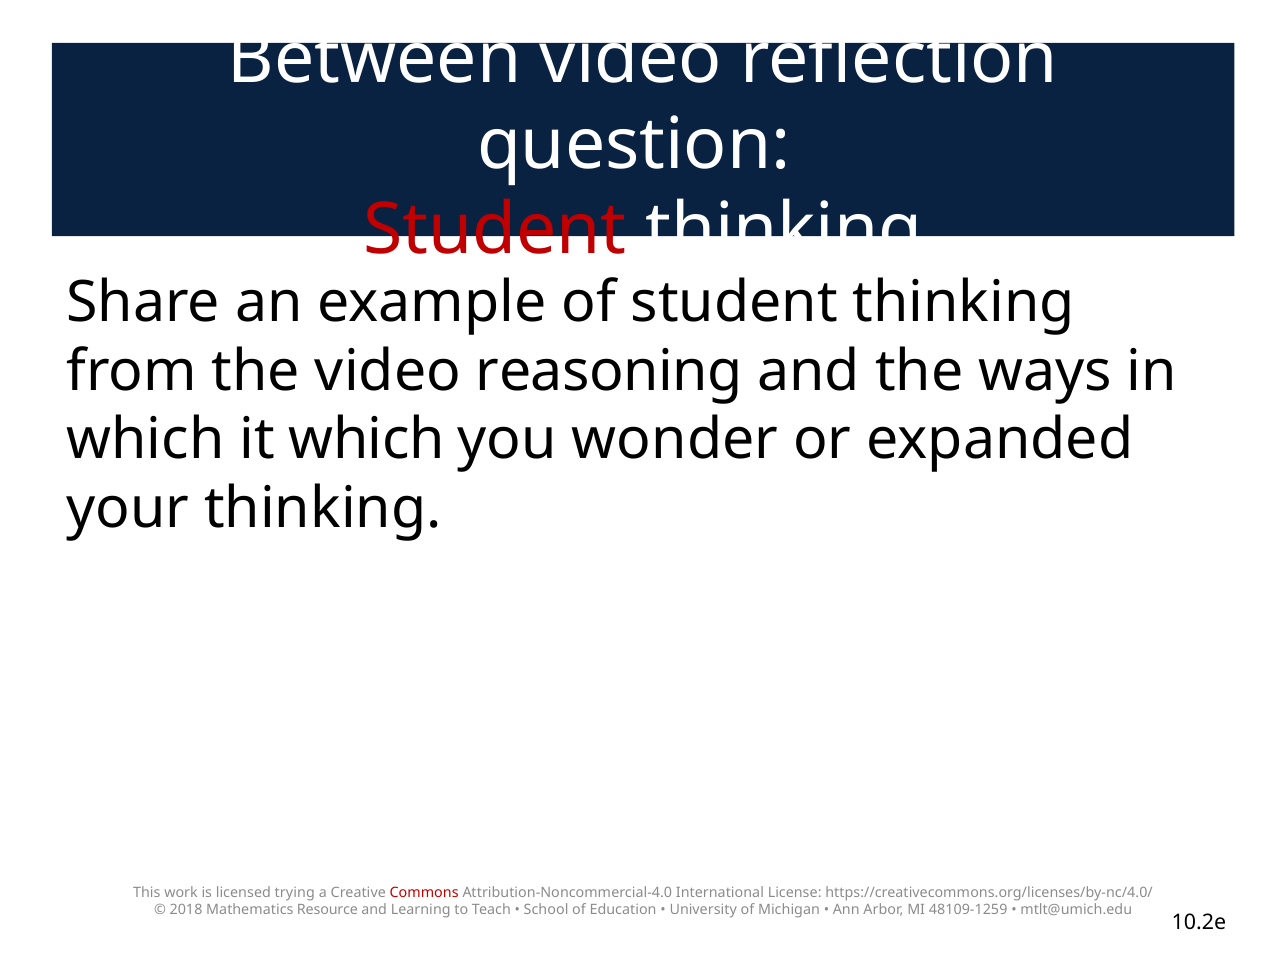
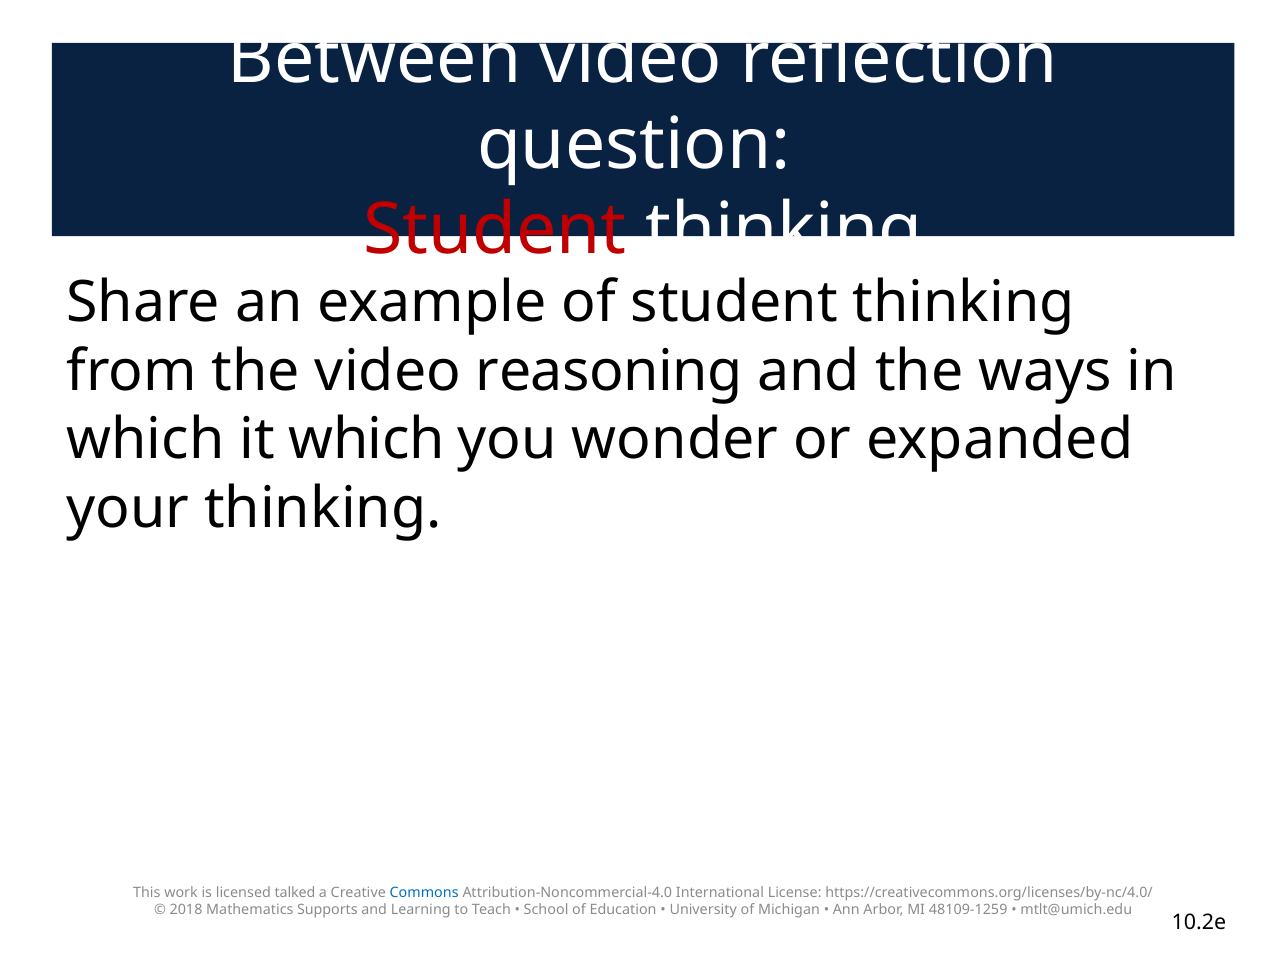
trying: trying -> talked (295, 893)
Commons colour: red -> blue (424, 893)
Resource: Resource -> Supports (327, 910)
